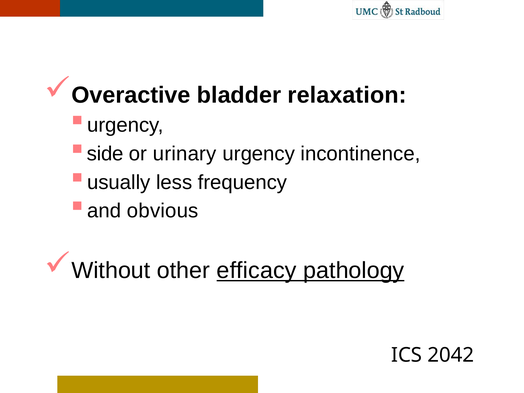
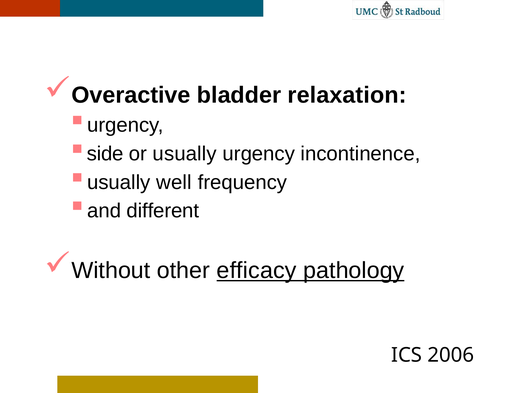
or urinary: urinary -> usually (185, 154)
less: less -> well (174, 182)
obvious: obvious -> different (163, 211)
2042: 2042 -> 2006 (451, 355)
